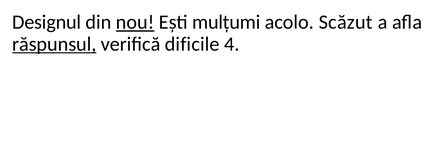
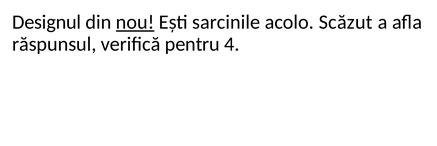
mulțumi: mulțumi -> sarcinile (226, 22)
răspunsul underline: present -> none (54, 44)
dificile: dificile -> pentru (192, 44)
